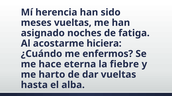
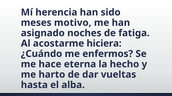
meses vueltas: vueltas -> motivo (73, 23)
fiebre: fiebre -> hecho (124, 65)
